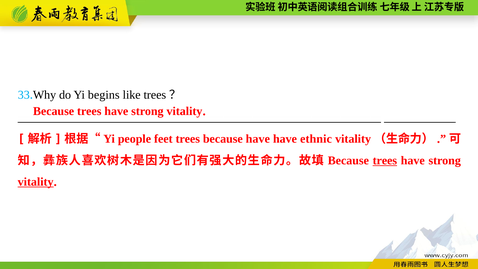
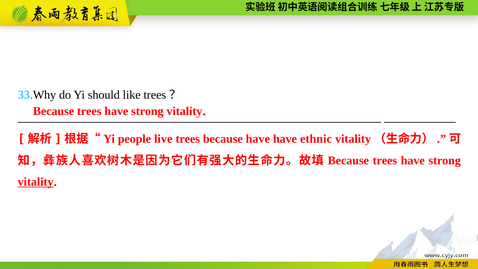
begins: begins -> should (104, 95)
feet: feet -> live (163, 139)
trees underline: present -> none (385, 160)
